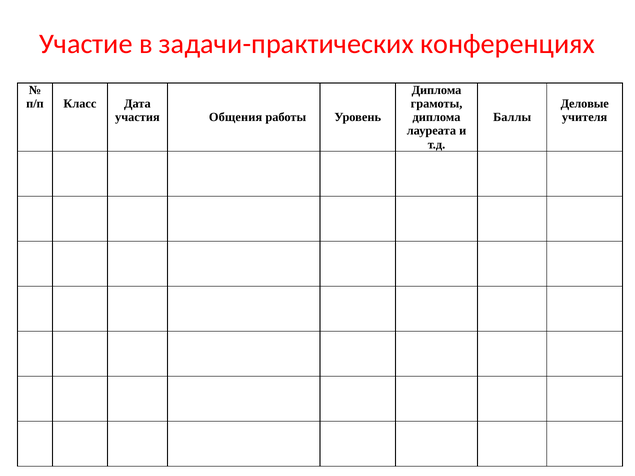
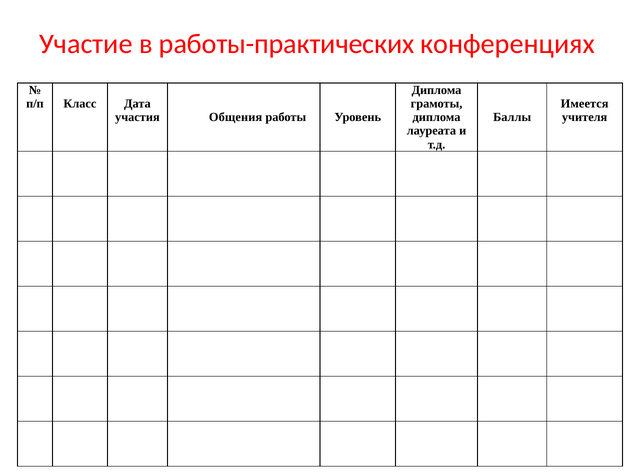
задачи-практических: задачи-практических -> работы-практических (287, 44)
Деловые: Деловые -> Имеется (585, 104)
